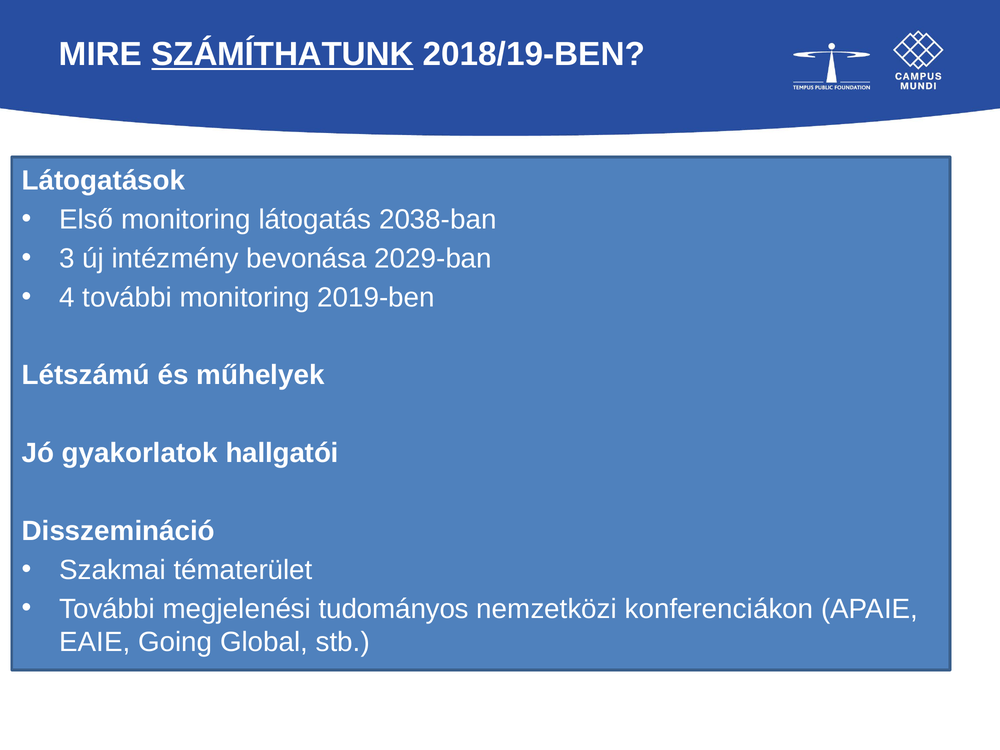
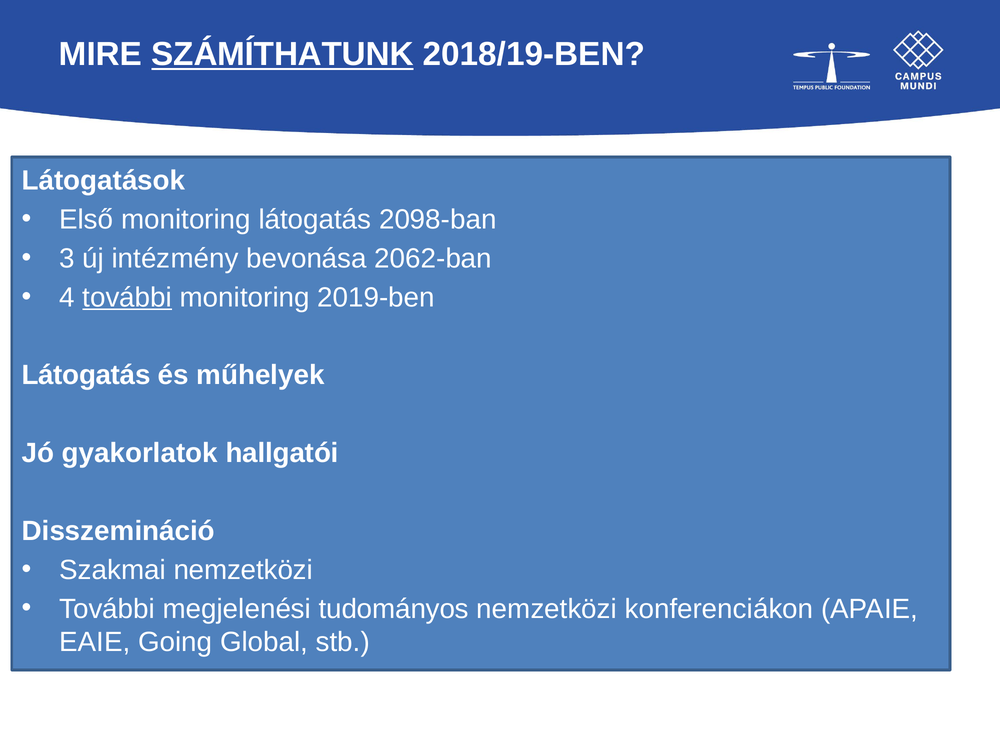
2038-ban: 2038-ban -> 2098-ban (438, 220)
2029-ban: 2029-ban -> 2062-ban (433, 258)
további underline: none -> present (127, 297)
Létszámú: Létszámú -> Látogatás (86, 375)
Szakmai tématerület: tématerület -> nemzetközi (243, 570)
